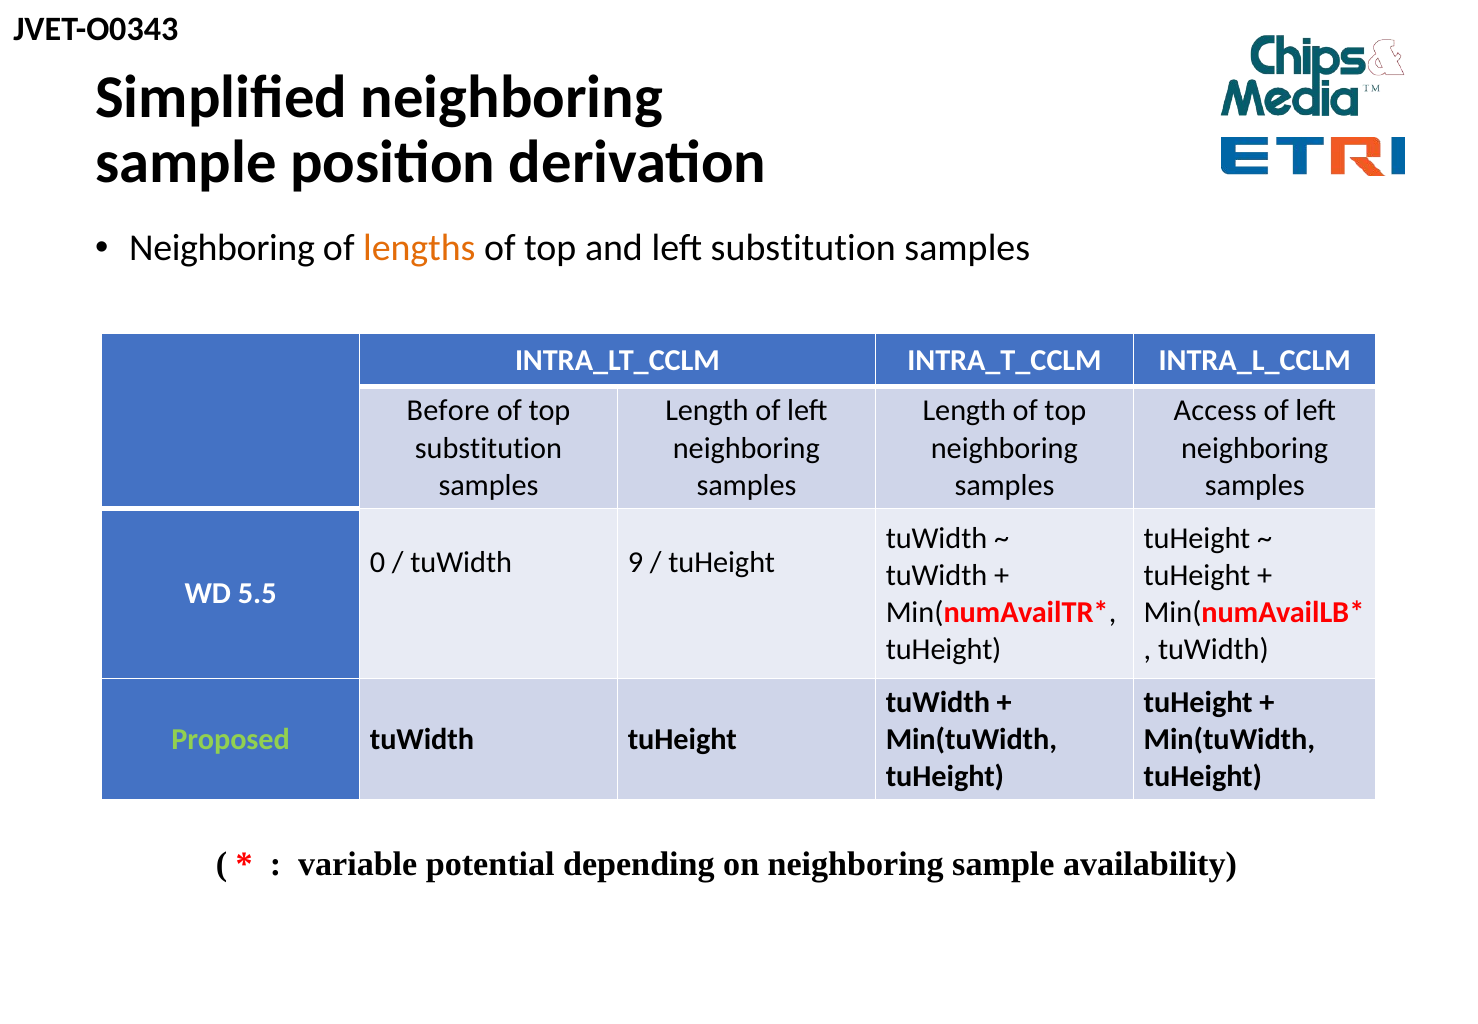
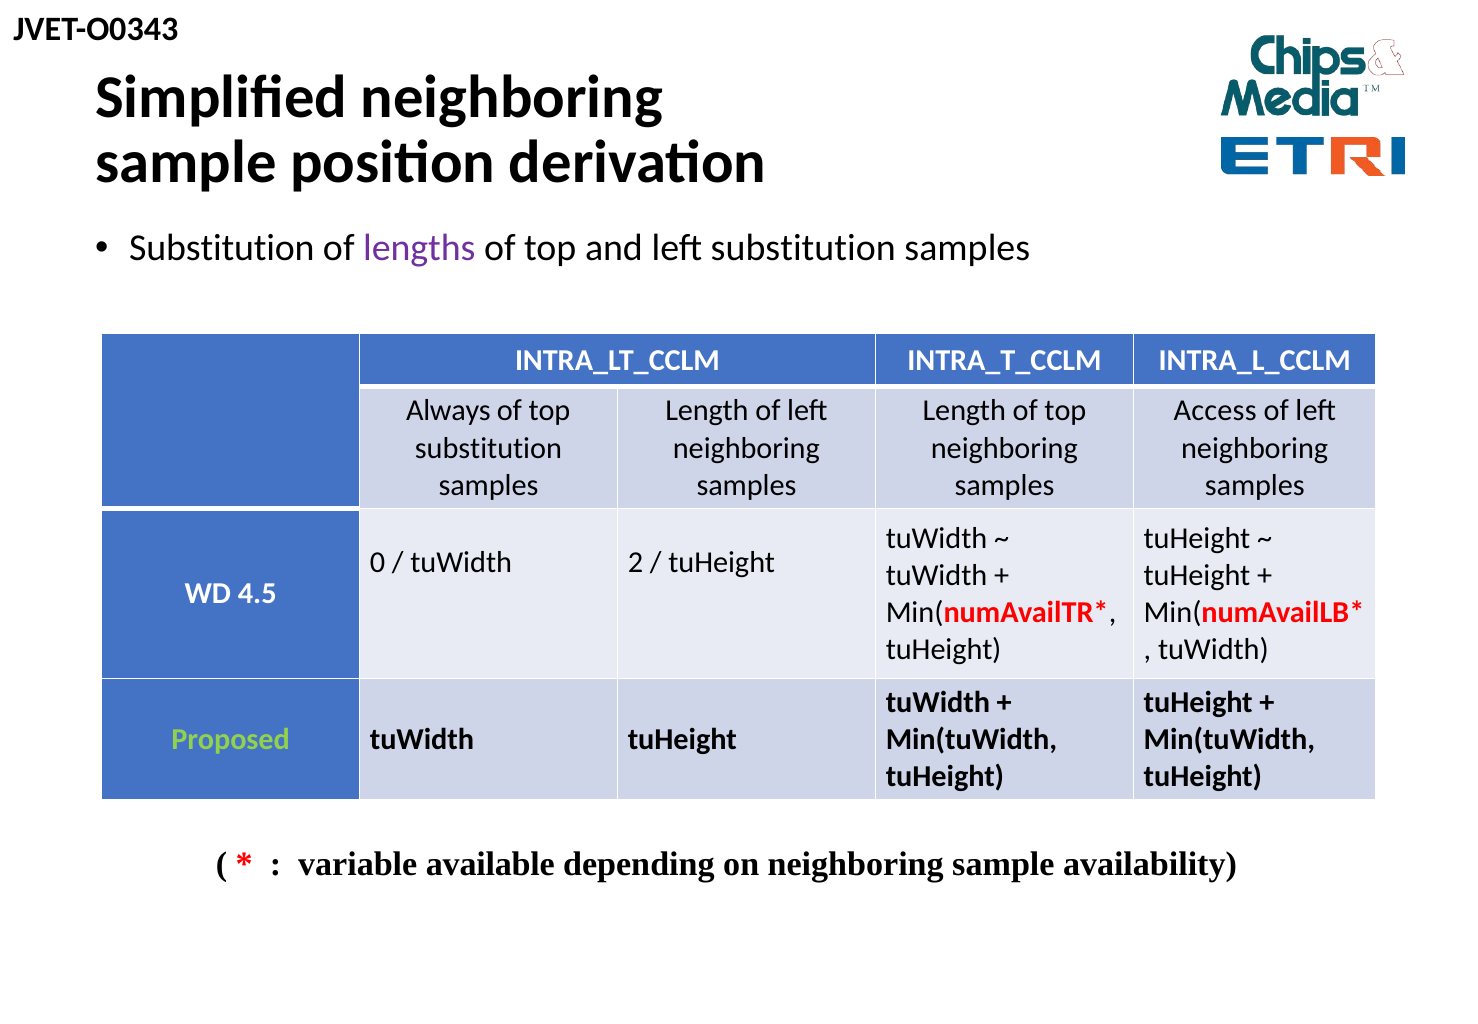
Neighboring: Neighboring -> Substitution (222, 248)
lengths colour: orange -> purple (419, 248)
Before: Before -> Always (448, 411)
9: 9 -> 2 (635, 562)
5.5: 5.5 -> 4.5 (257, 593)
potential: potential -> available (490, 863)
